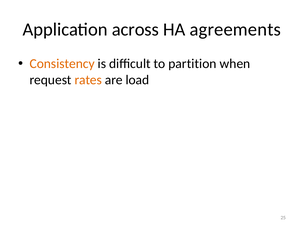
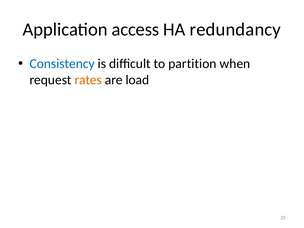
across: across -> access (135, 29)
agreements: agreements -> redundancy (235, 29)
Consistency colour: orange -> blue (62, 64)
